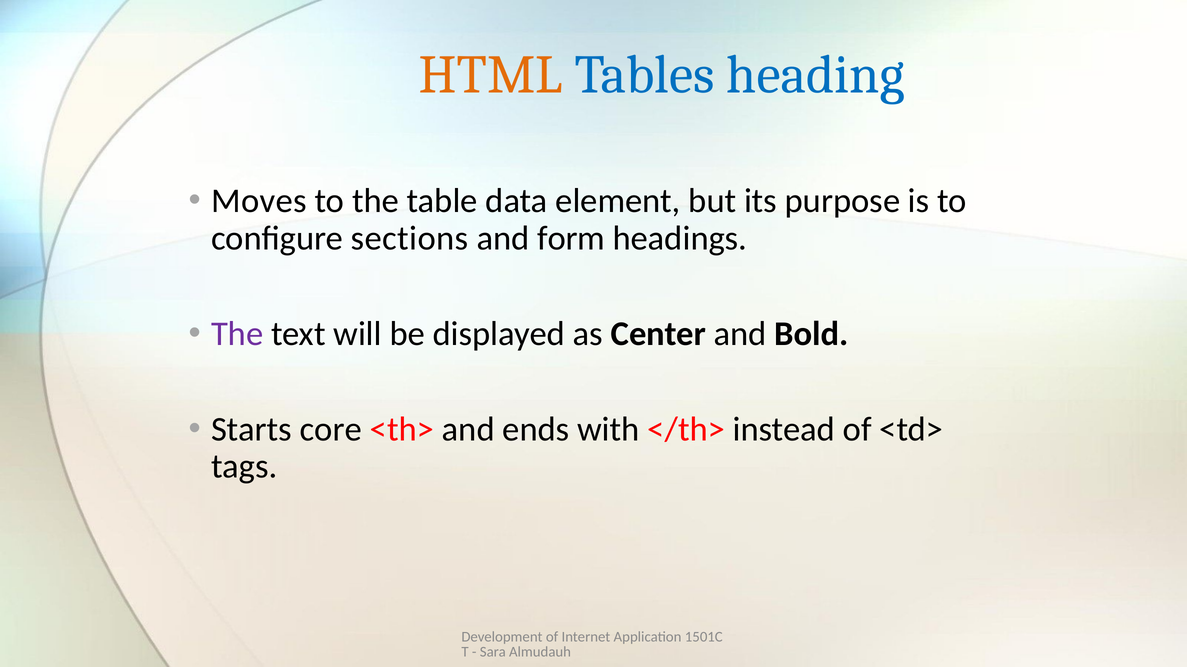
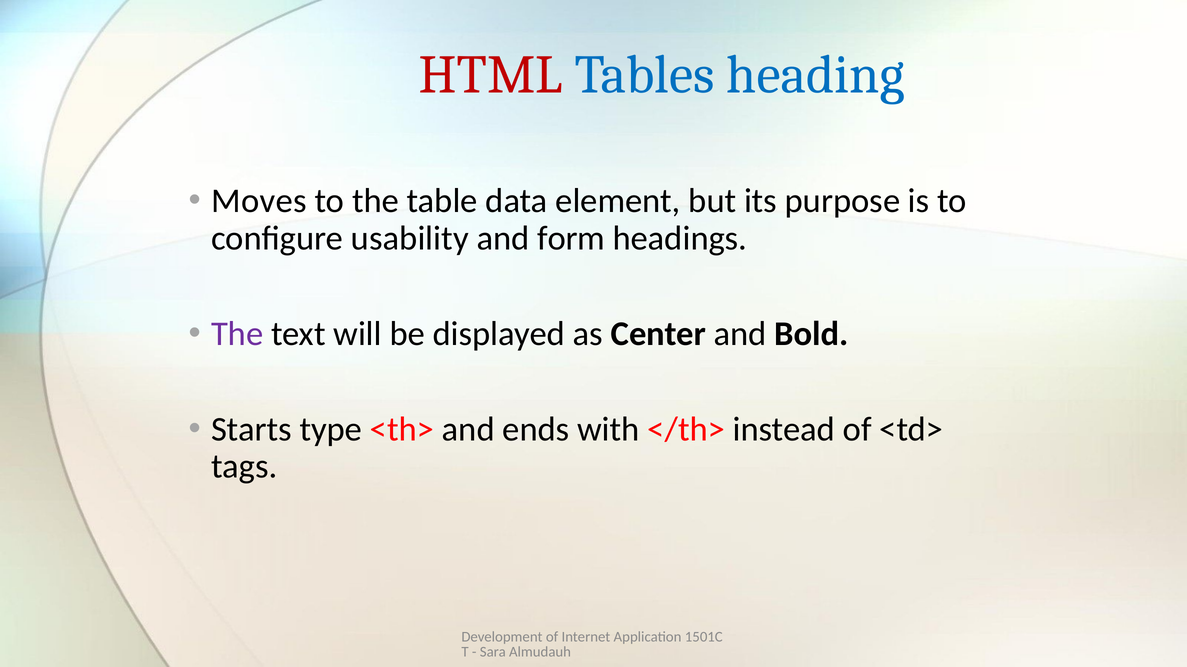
HTML colour: orange -> red (491, 75)
sections: sections -> usability (410, 239)
core: core -> type (331, 430)
